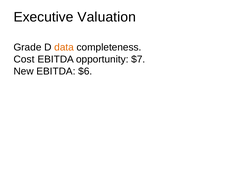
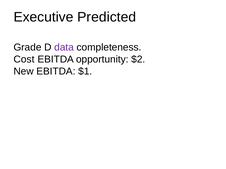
Valuation: Valuation -> Predicted (107, 17)
data colour: orange -> purple (64, 47)
$7: $7 -> $2 (138, 59)
$6: $6 -> $1 (85, 72)
